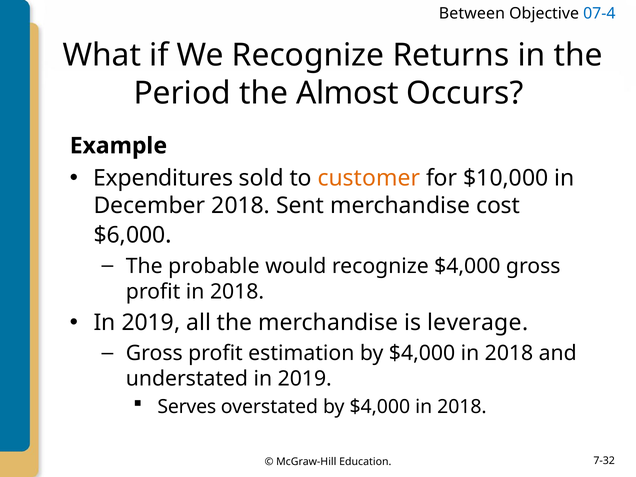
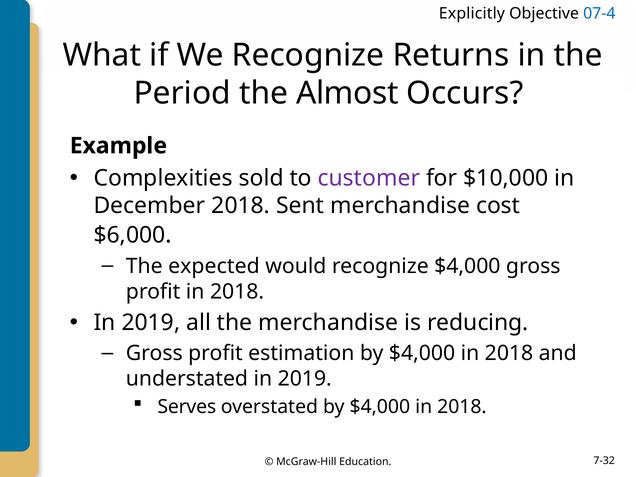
Between: Between -> Explicitly (472, 14)
Expenditures: Expenditures -> Complexities (163, 178)
customer colour: orange -> purple (369, 178)
probable: probable -> expected (214, 266)
leverage: leverage -> reducing (478, 323)
